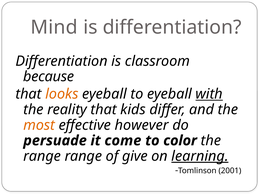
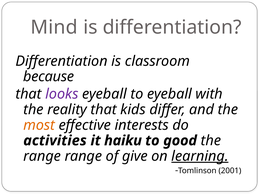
looks colour: orange -> purple (62, 94)
with underline: present -> none (209, 94)
however: however -> interests (142, 125)
persuade: persuade -> activities (55, 141)
come: come -> haiku (123, 141)
color: color -> good (180, 141)
